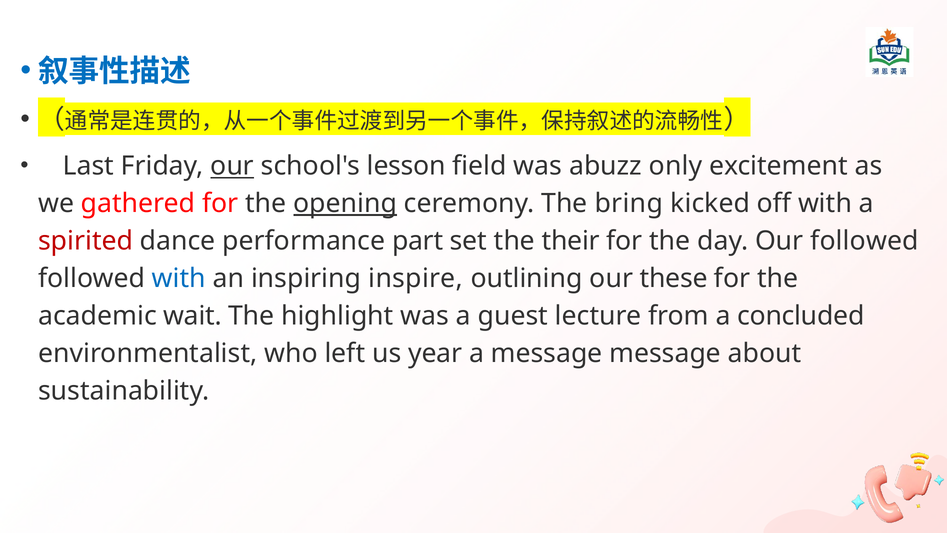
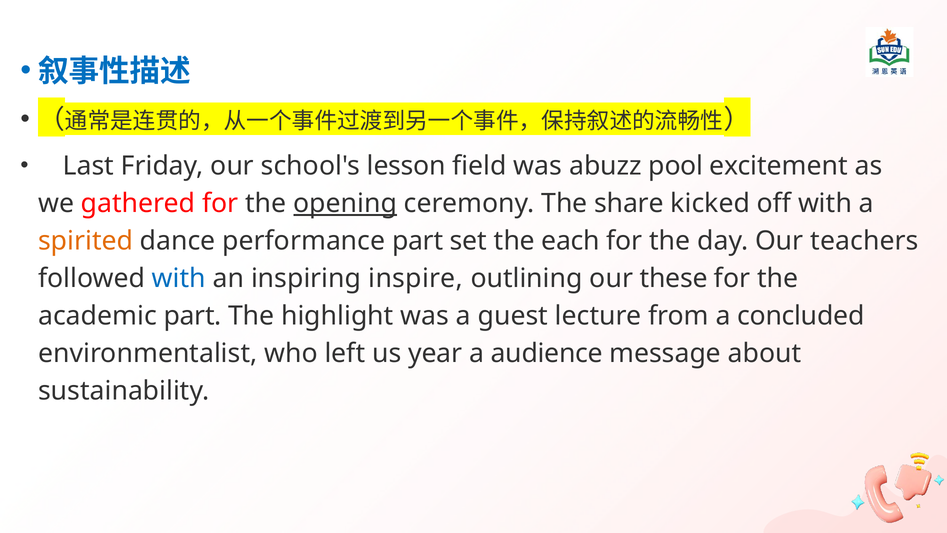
our underline: present -> none (232, 166)
only: only -> pool (676, 166)
bring: bring -> share (629, 203)
spirited colour: red -> orange (86, 241)
their: their -> each (571, 241)
Our followed: followed -> teachers (865, 241)
academic wait: wait -> part (193, 316)
a message: message -> audience (547, 353)
